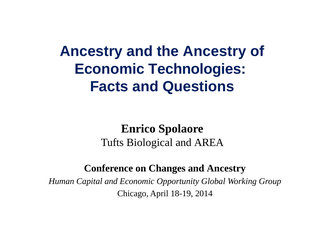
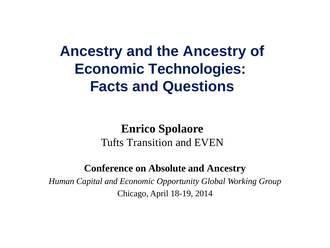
Biological: Biological -> Transition (150, 142)
AREA: AREA -> EVEN (209, 142)
Changes: Changes -> Absolute (167, 168)
